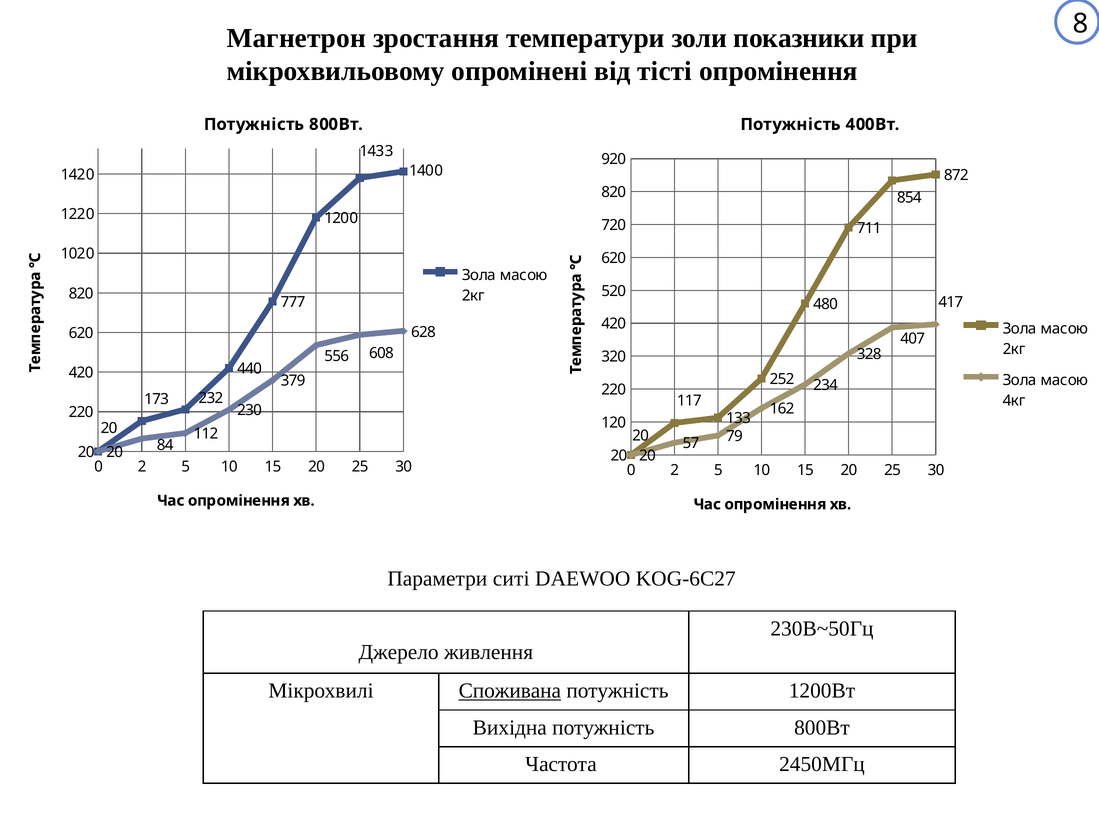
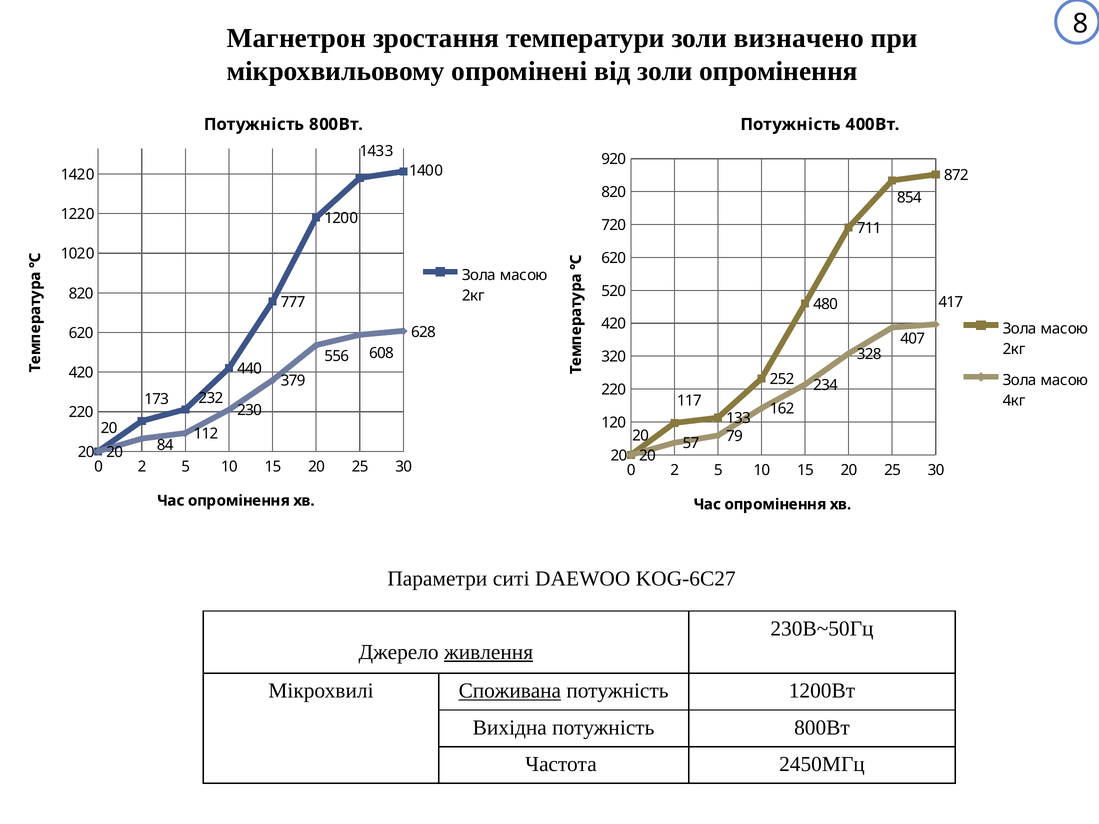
показники: показники -> визначено (799, 38)
від тісті: тісті -> золи (665, 71)
живлення underline: none -> present (489, 652)
